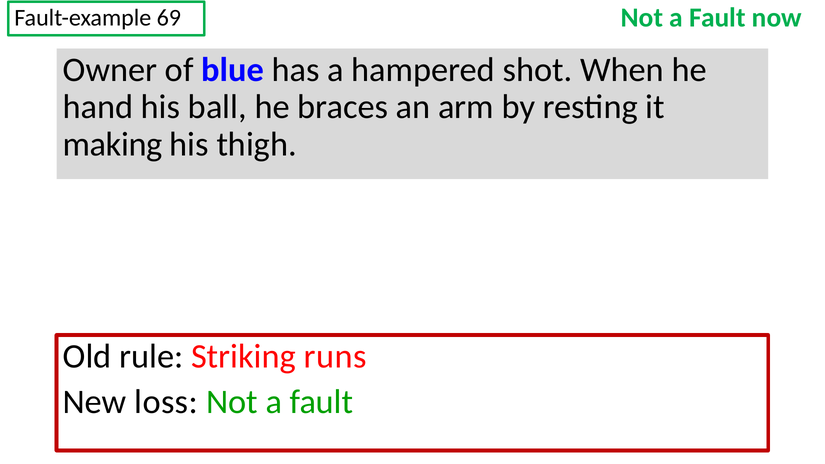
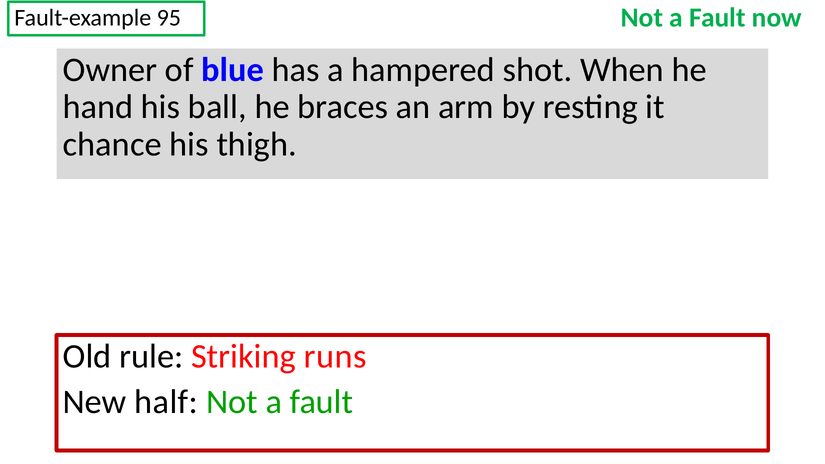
69: 69 -> 95 (169, 18)
making: making -> chance (112, 144)
loss: loss -> half (166, 402)
